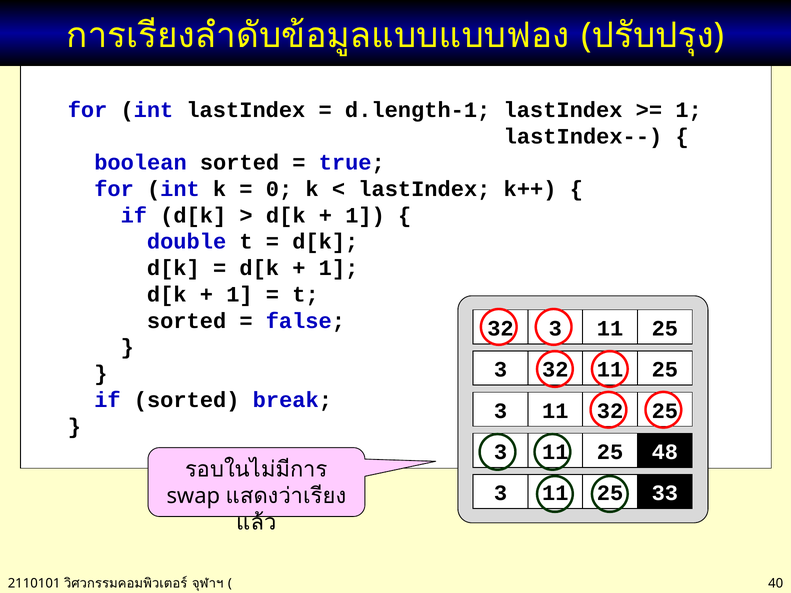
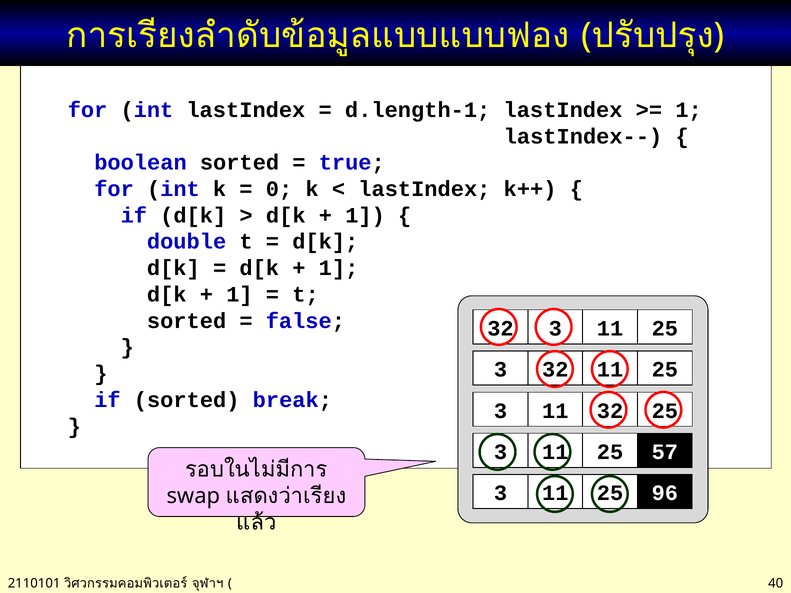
48: 48 -> 57 (665, 452)
33: 33 -> 96 (665, 493)
